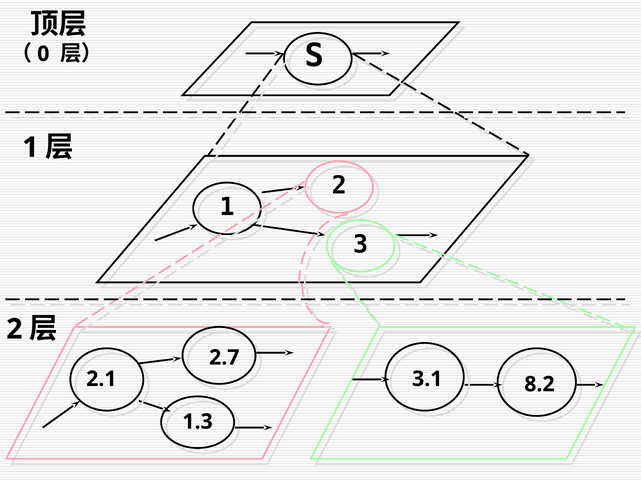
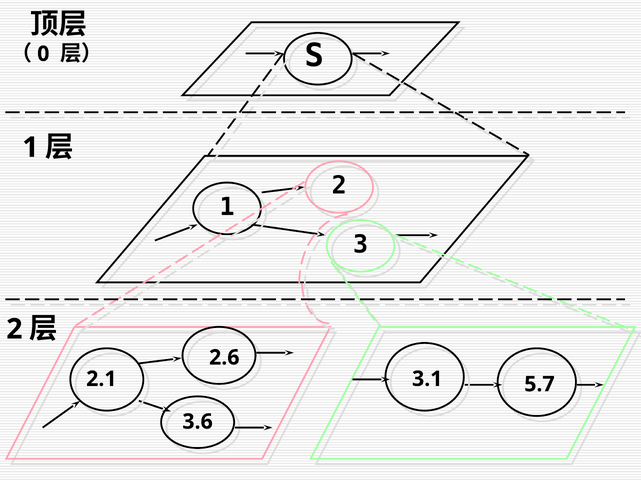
2.7: 2.7 -> 2.6 (224, 357)
8.2: 8.2 -> 5.7 (539, 384)
1.3: 1.3 -> 3.6 (198, 421)
